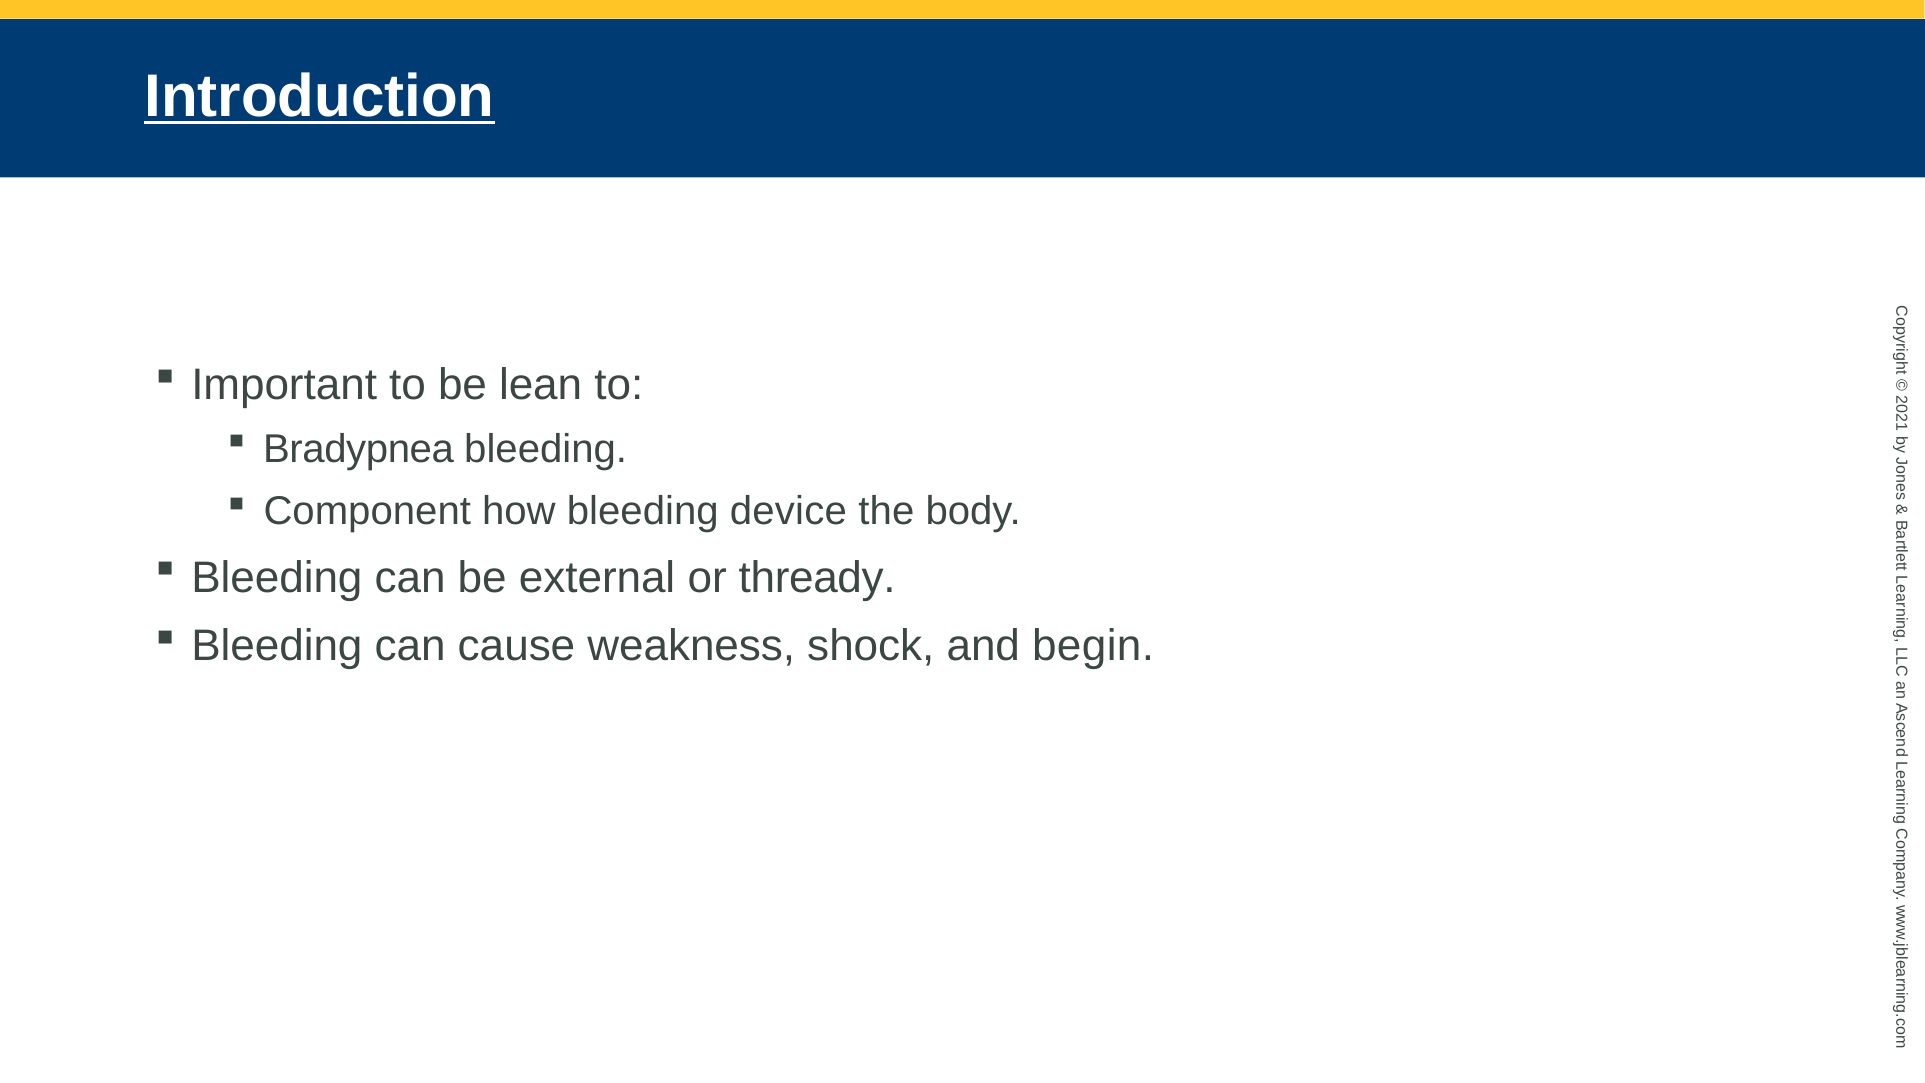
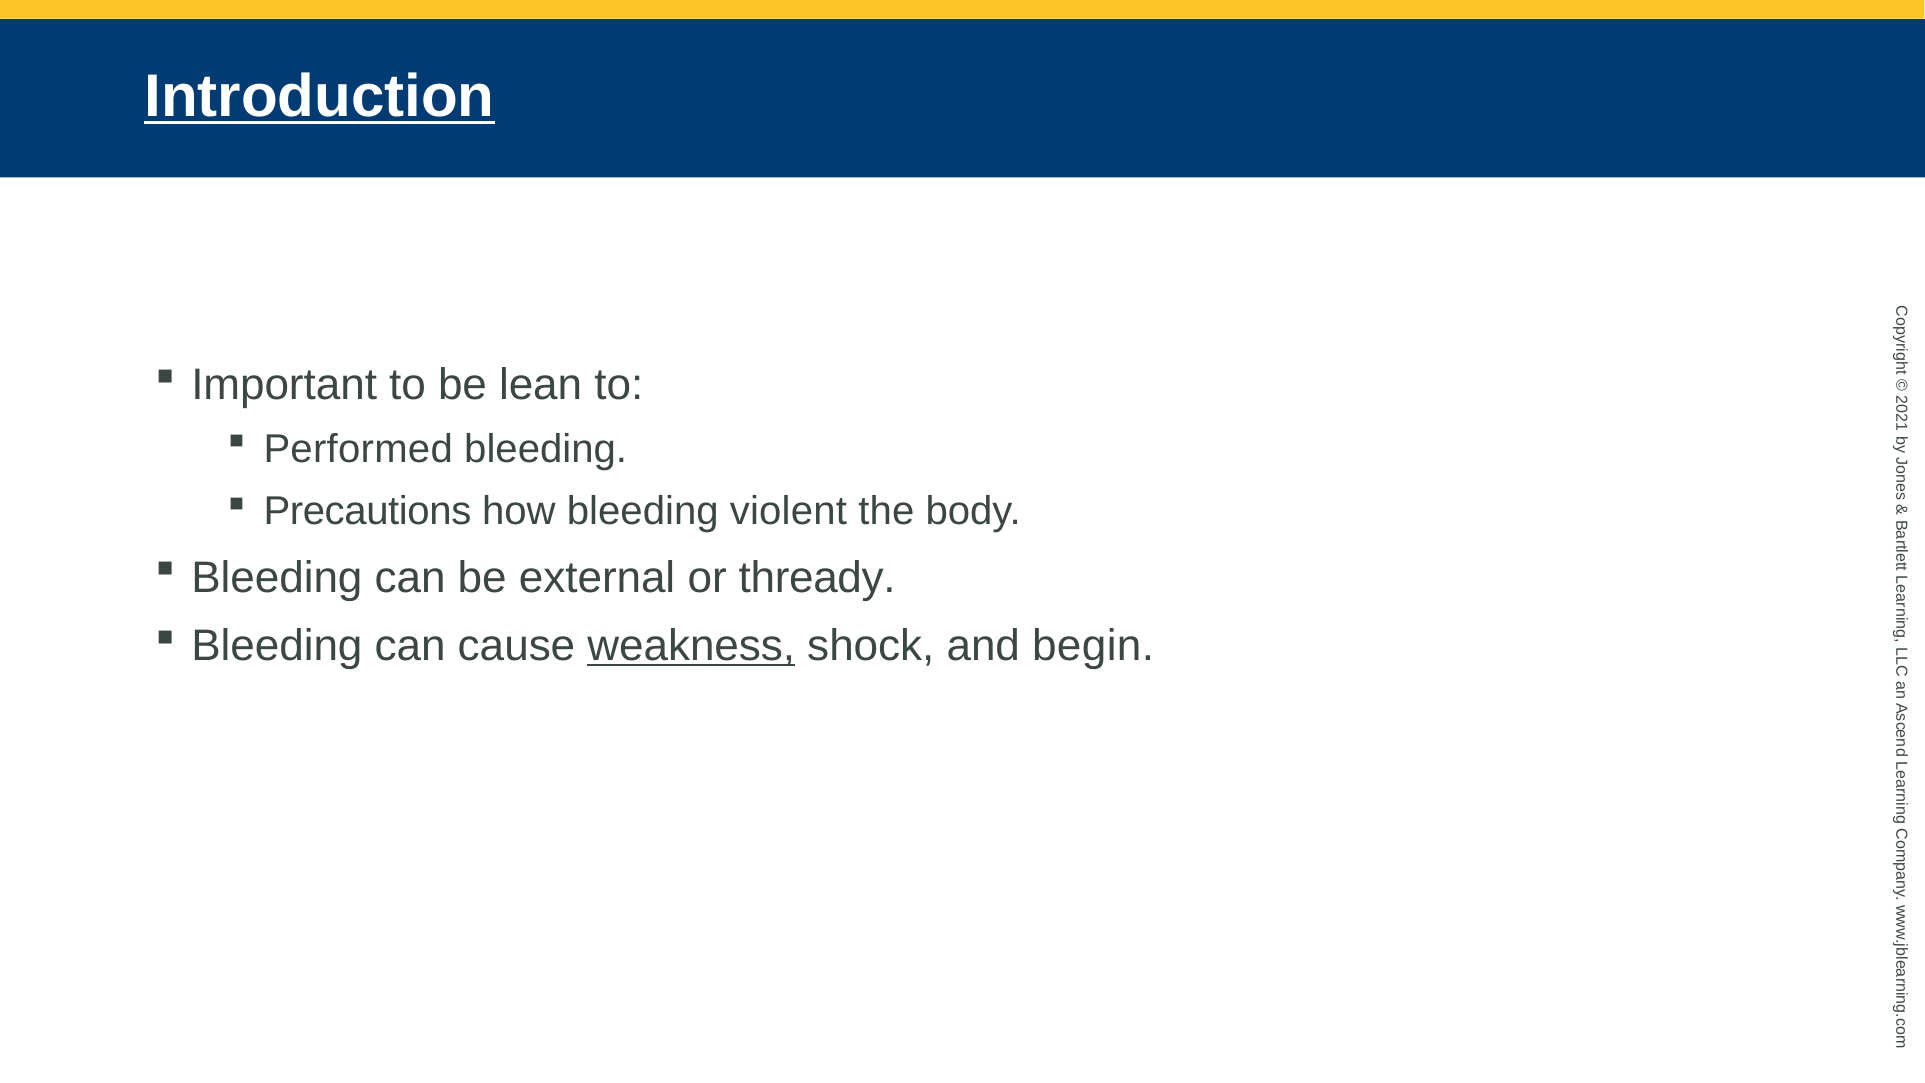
Bradypnea: Bradypnea -> Performed (358, 449)
Component: Component -> Precautions (367, 511)
device: device -> violent (788, 511)
weakness underline: none -> present (691, 646)
